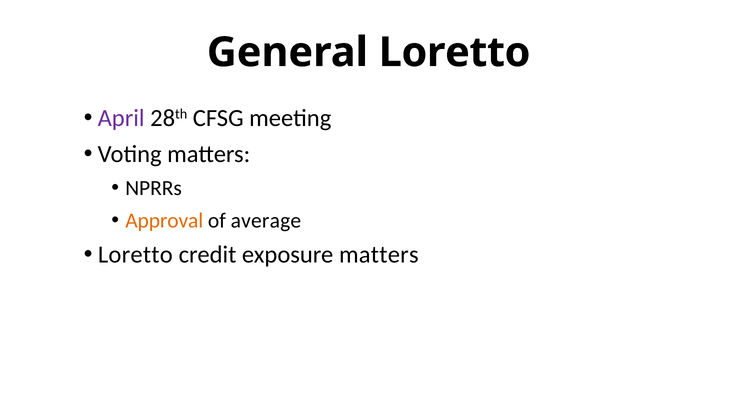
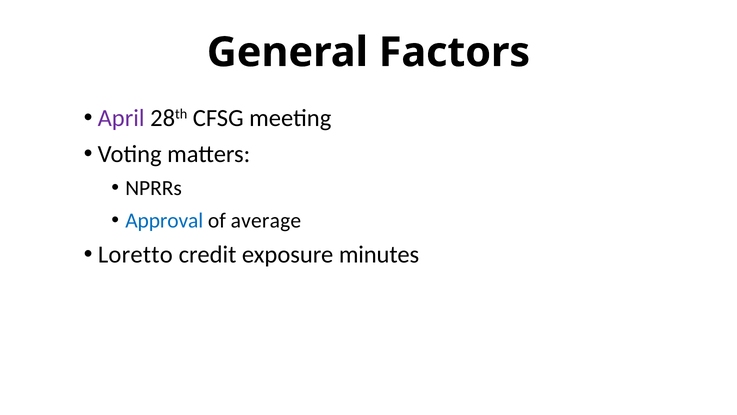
General Loretto: Loretto -> Factors (454, 52)
Approval colour: orange -> blue (164, 220)
exposure matters: matters -> minutes (379, 254)
